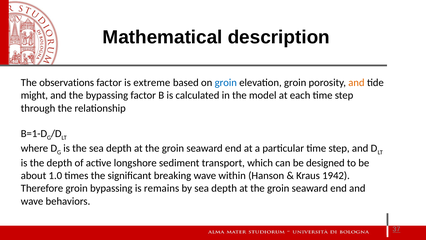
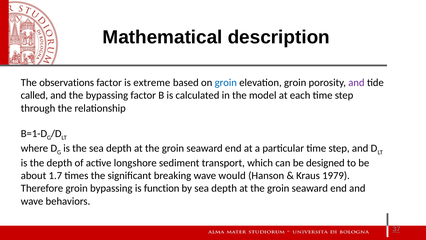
and colour: orange -> purple (356, 82)
might: might -> called (34, 95)
1.0: 1.0 -> 1.7 (55, 175)
within: within -> would (232, 175)
1942: 1942 -> 1979 (336, 175)
remains: remains -> function (162, 188)
